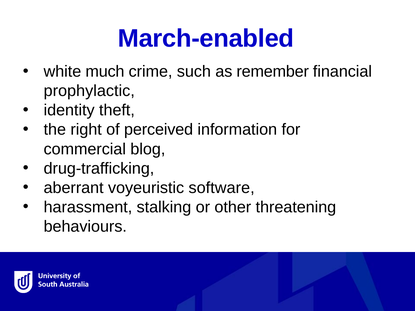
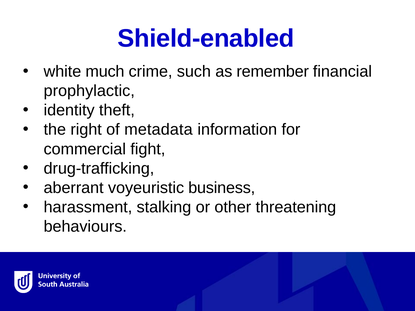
March-enabled: March-enabled -> Shield-enabled (206, 38)
perceived: perceived -> metadata (158, 130)
blog: blog -> fight (148, 149)
software: software -> business (222, 188)
